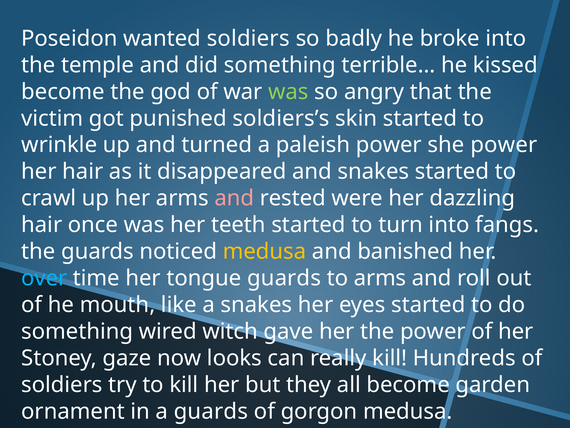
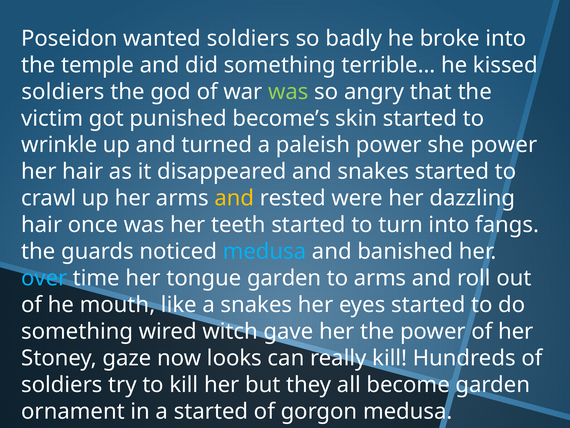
become: become -> soldiers (63, 92)
soldiers’s: soldiers’s -> become’s (281, 118)
and colour: pink -> yellow (234, 198)
medusa colour: yellow -> light blue (264, 251)
tongue guards: guards -> garden (284, 278)
a guards: guards -> started (211, 411)
